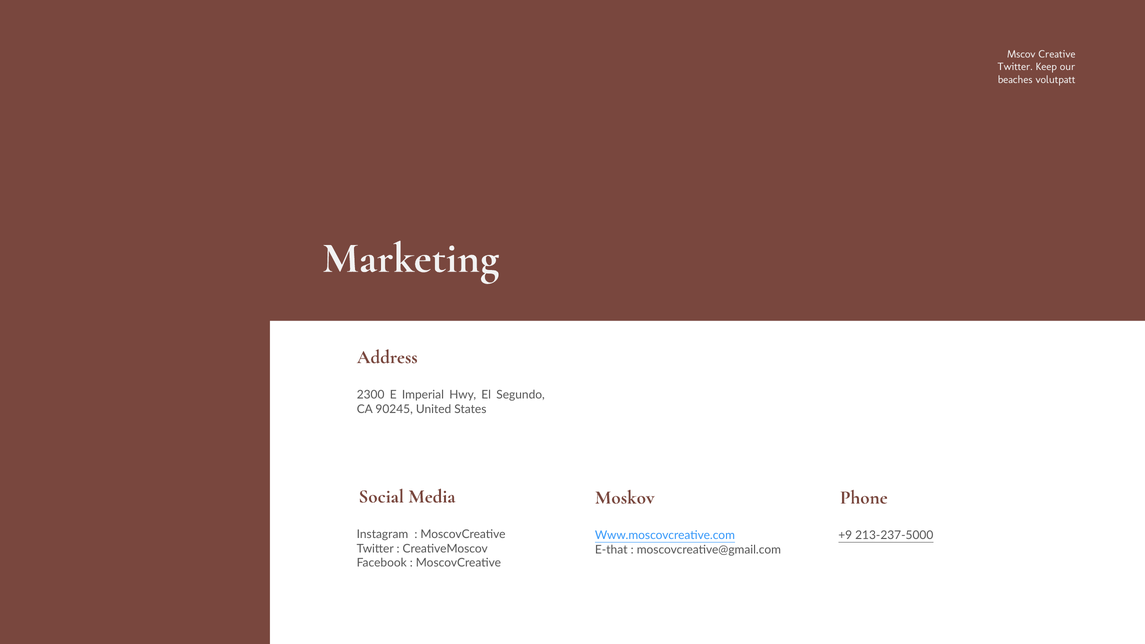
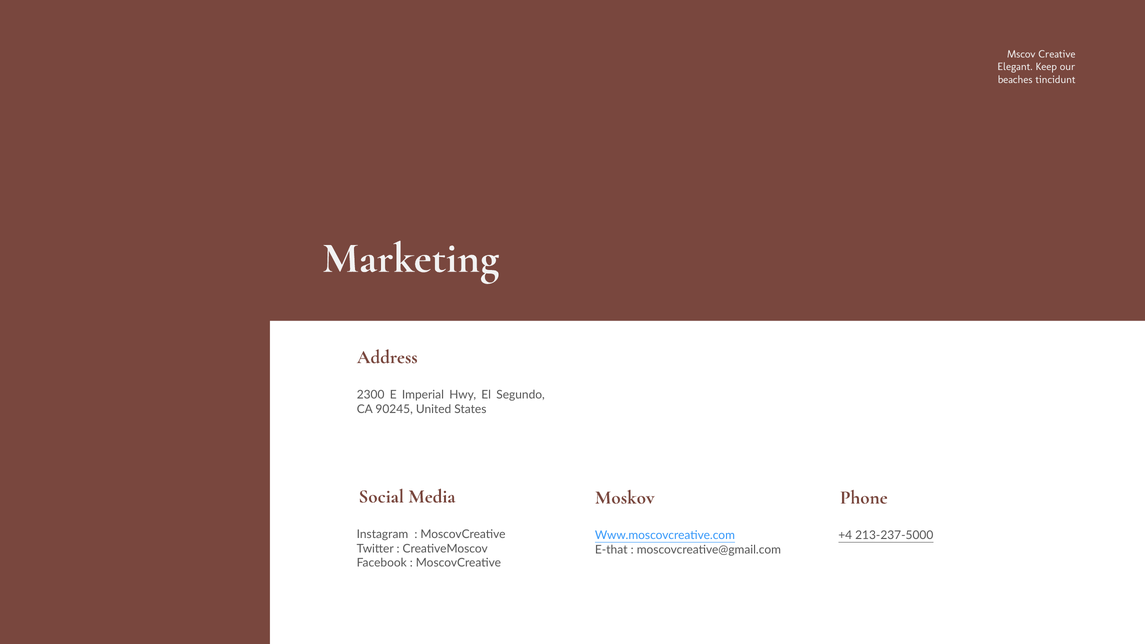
Twitter: Twitter -> Elegant (1015, 67)
volutpatt: volutpatt -> tincidunt (1056, 80)
+9: +9 -> +4 (845, 536)
